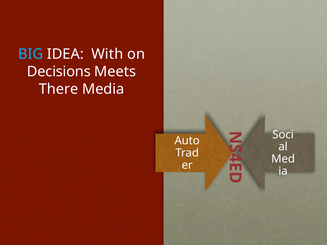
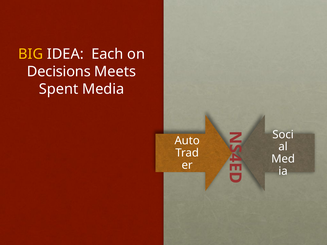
BIG colour: light blue -> yellow (31, 54)
With: With -> Each (107, 54)
There: There -> Spent (59, 89)
